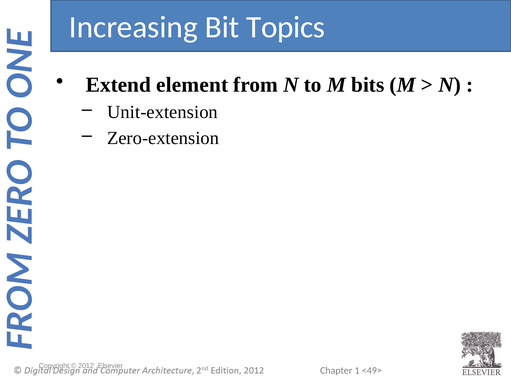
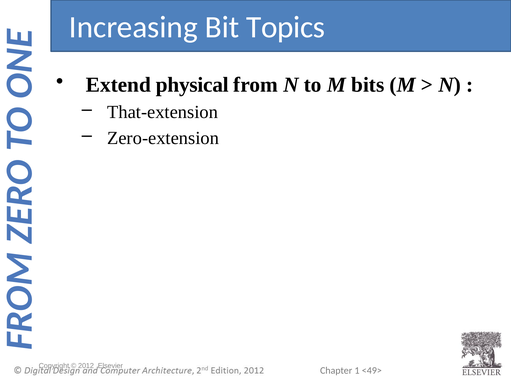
element: element -> physical (192, 85)
Unit-extension: Unit-extension -> That-extension (163, 112)
